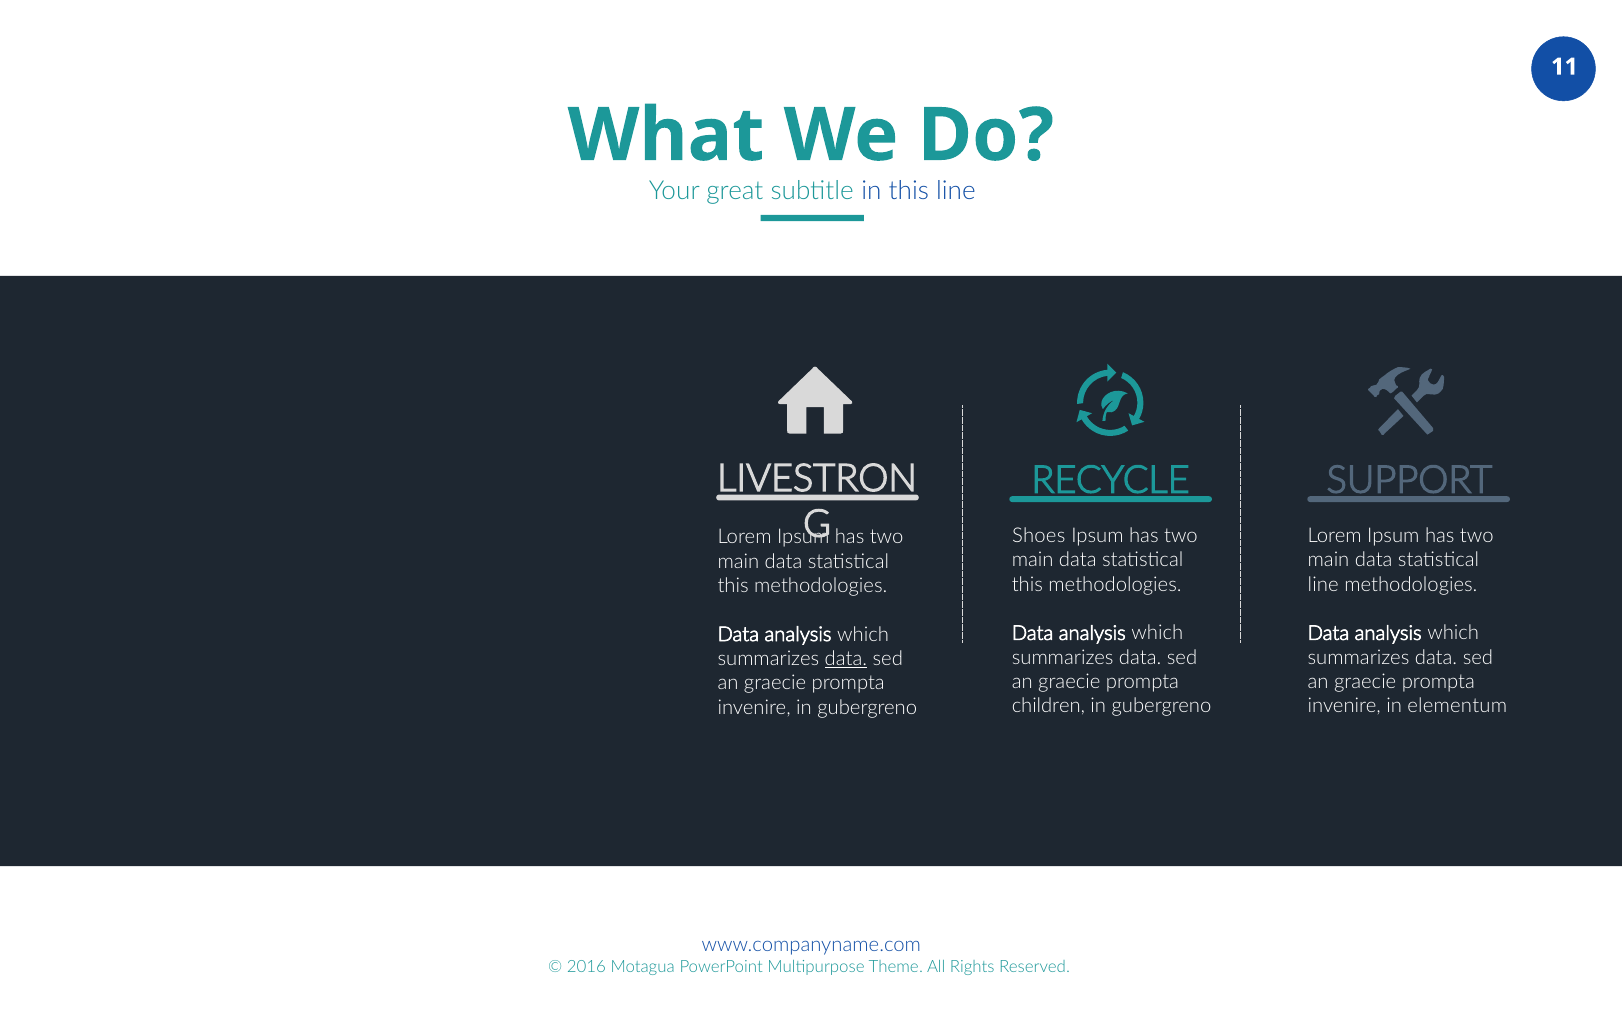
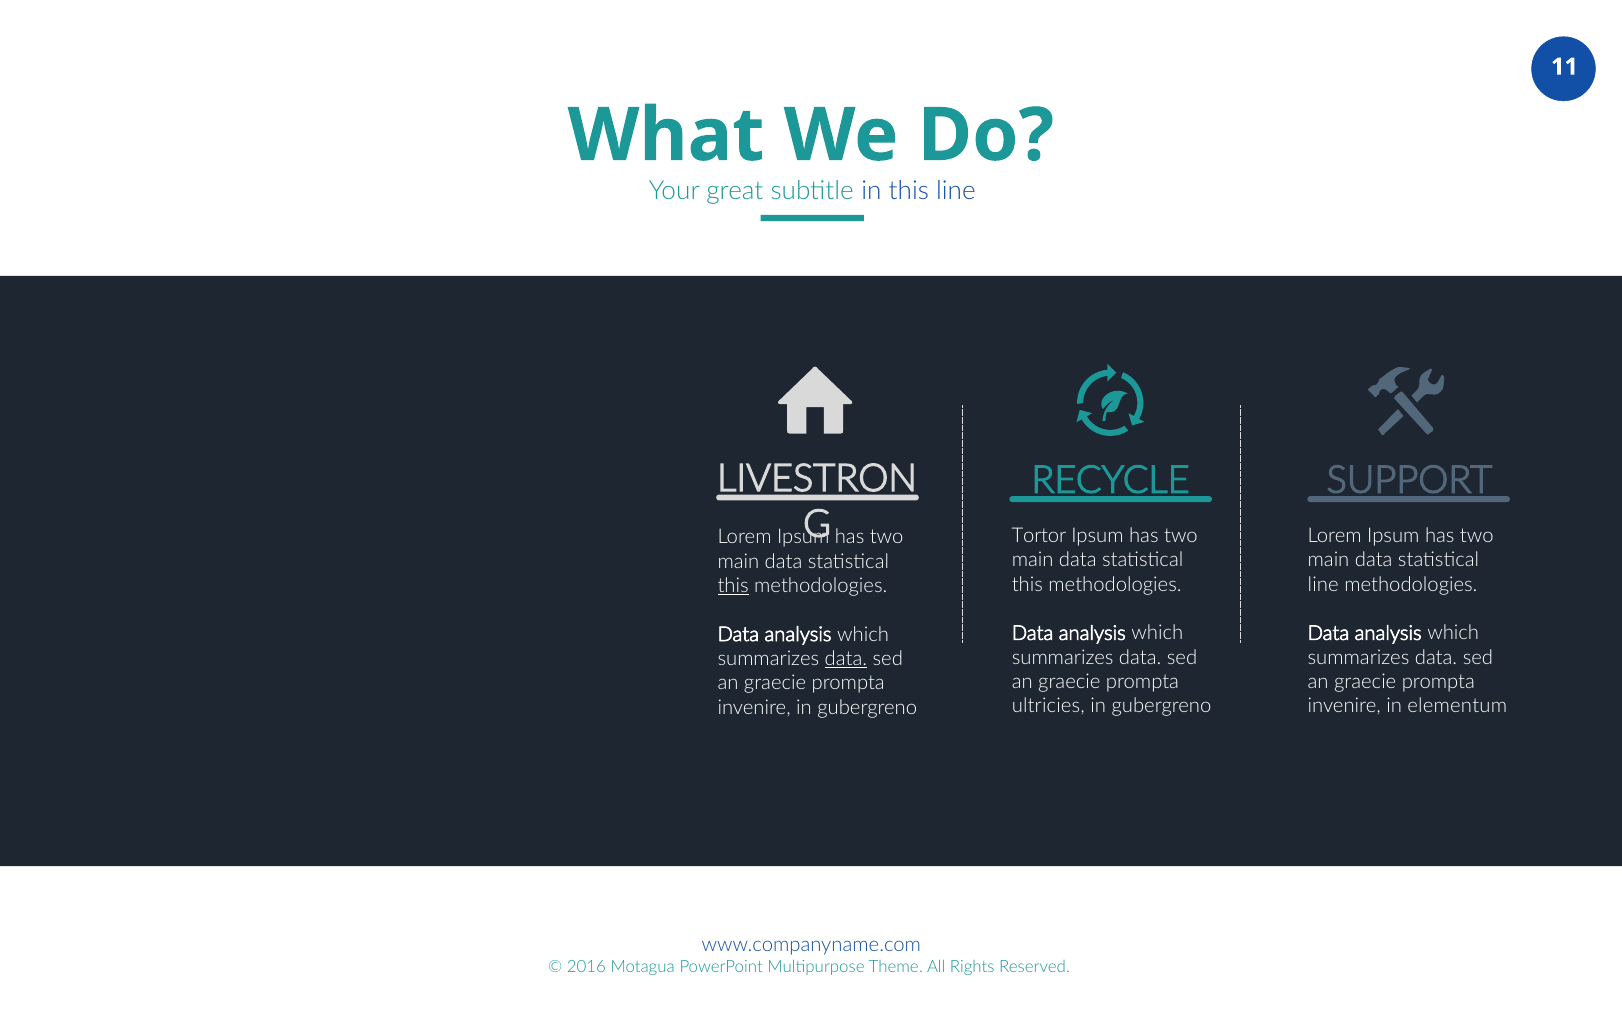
Shoes: Shoes -> Tortor (1039, 536)
this underline: none -> present (733, 586)
children: children -> ultricies (1048, 706)
